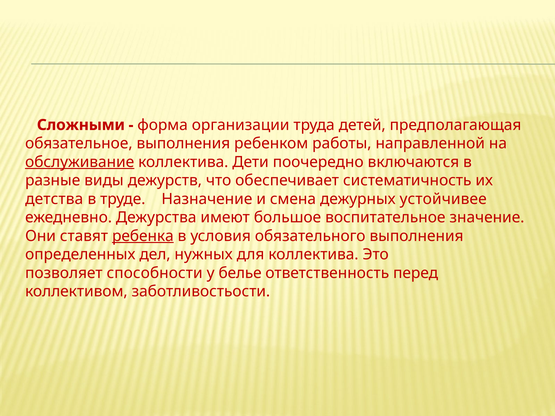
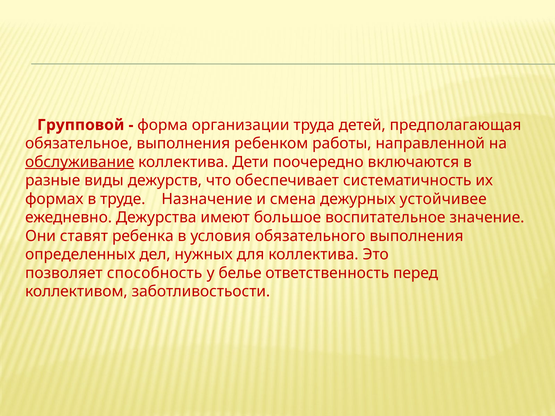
Сложными: Сложными -> Групповой (81, 125)
детства: детства -> формах (54, 199)
ребенка underline: present -> none (143, 236)
способности: способности -> способность (155, 273)
